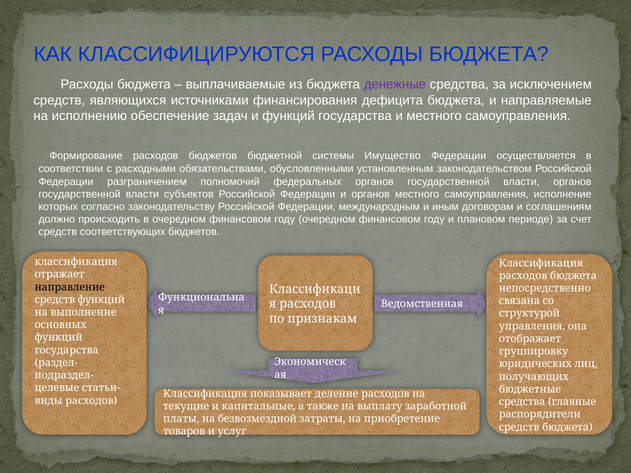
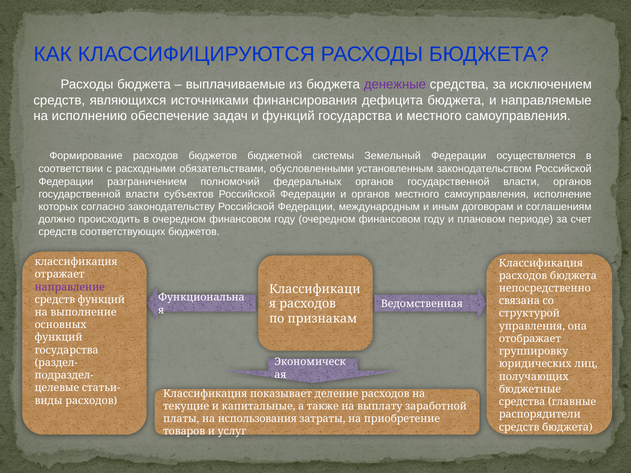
Имущество: Имущество -> Земельный (393, 156)
направление colour: black -> purple (70, 287)
безвозмездной: безвозмездной -> использования (257, 419)
